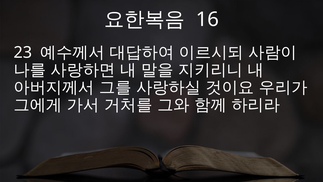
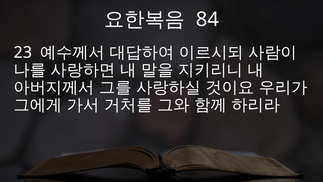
16: 16 -> 84 (207, 19)
